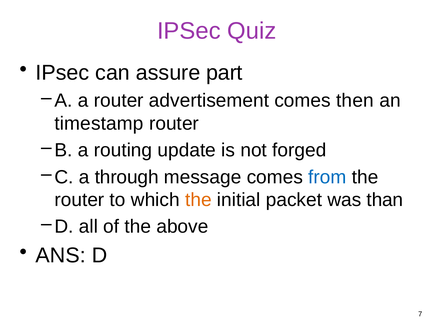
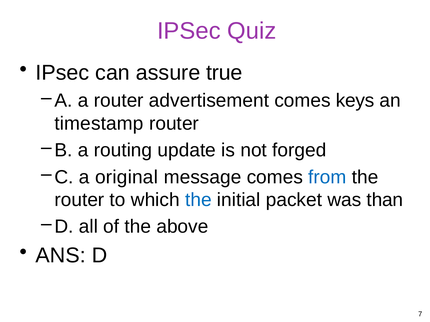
part: part -> true (224, 73)
then: then -> keys (355, 101)
through: through -> original (127, 177)
the colour: orange -> blue (198, 200)
